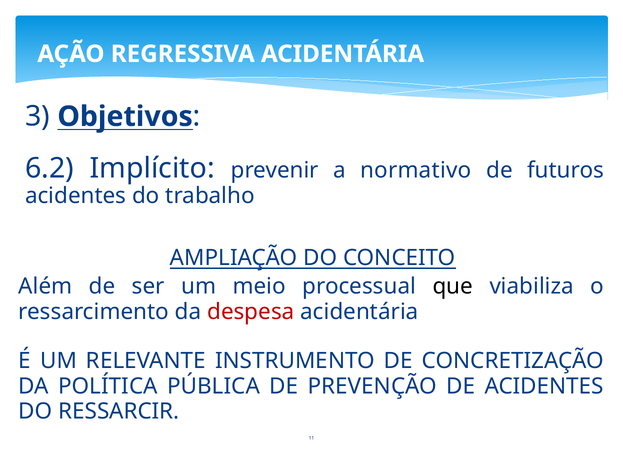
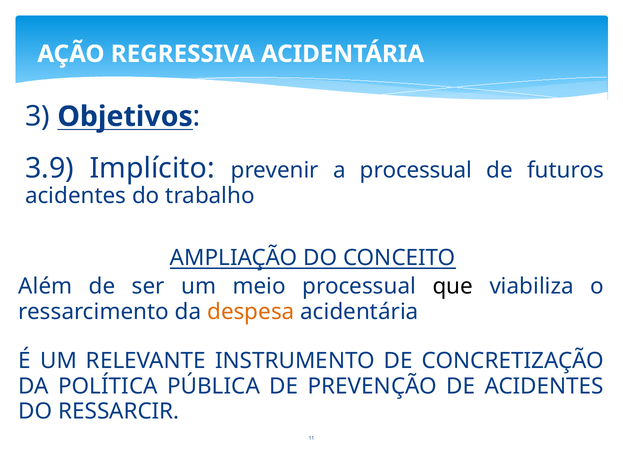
6.2: 6.2 -> 3.9 (49, 168)
a normativo: normativo -> processual (416, 170)
despesa colour: red -> orange (251, 312)
